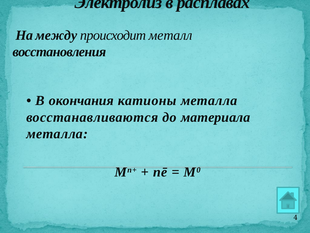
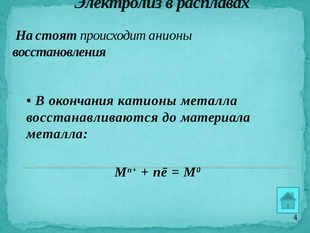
между: между -> стоят (56, 35)
металл: металл -> анионы (171, 35)
